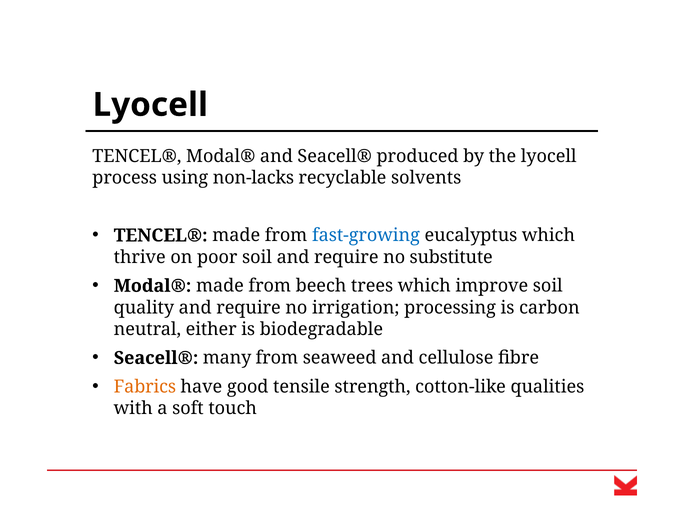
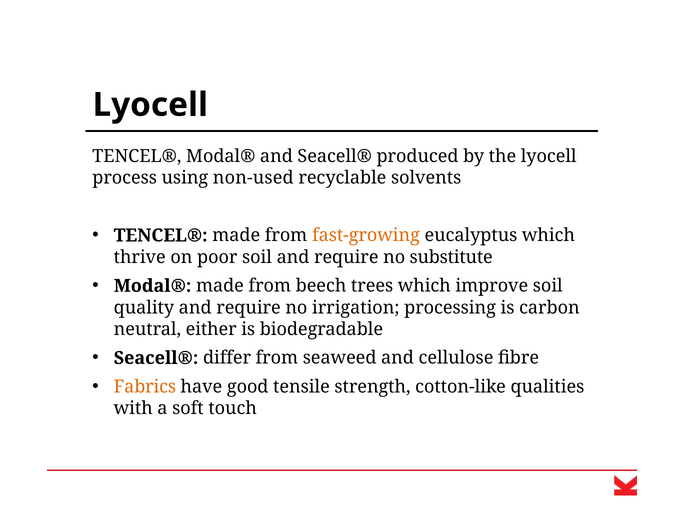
non-lacks: non-lacks -> non-used (253, 178)
fast-growing colour: blue -> orange (366, 235)
many: many -> differ (227, 358)
